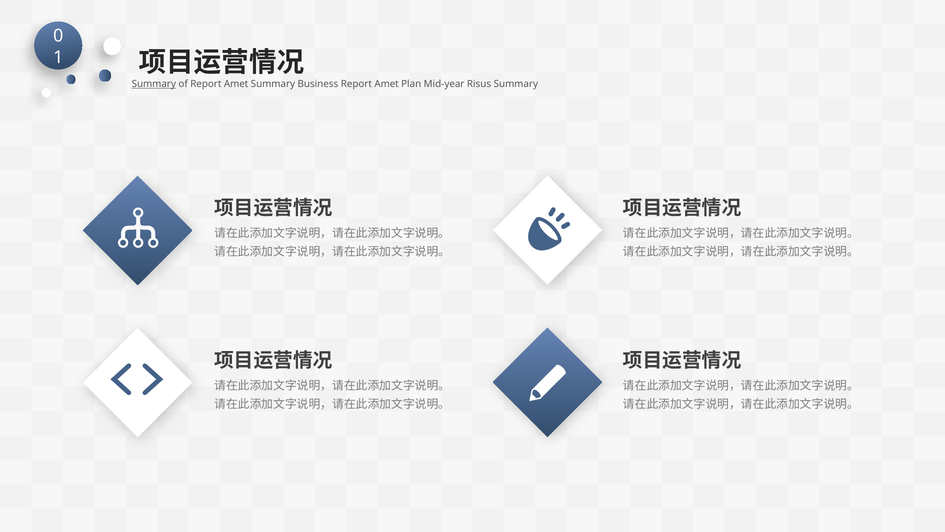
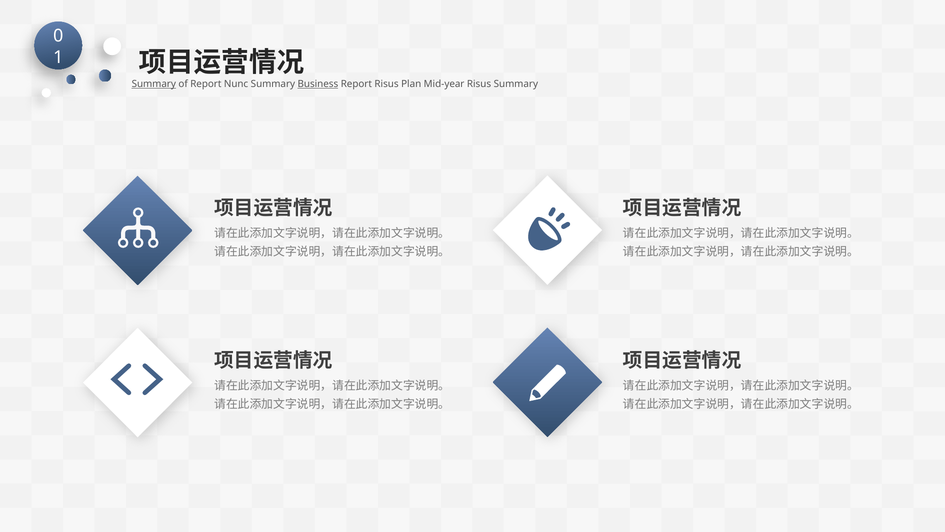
of Report Amet: Amet -> Nunc (236, 84)
Business underline: none -> present (318, 84)
Amet: Amet -> Risus (387, 84)
